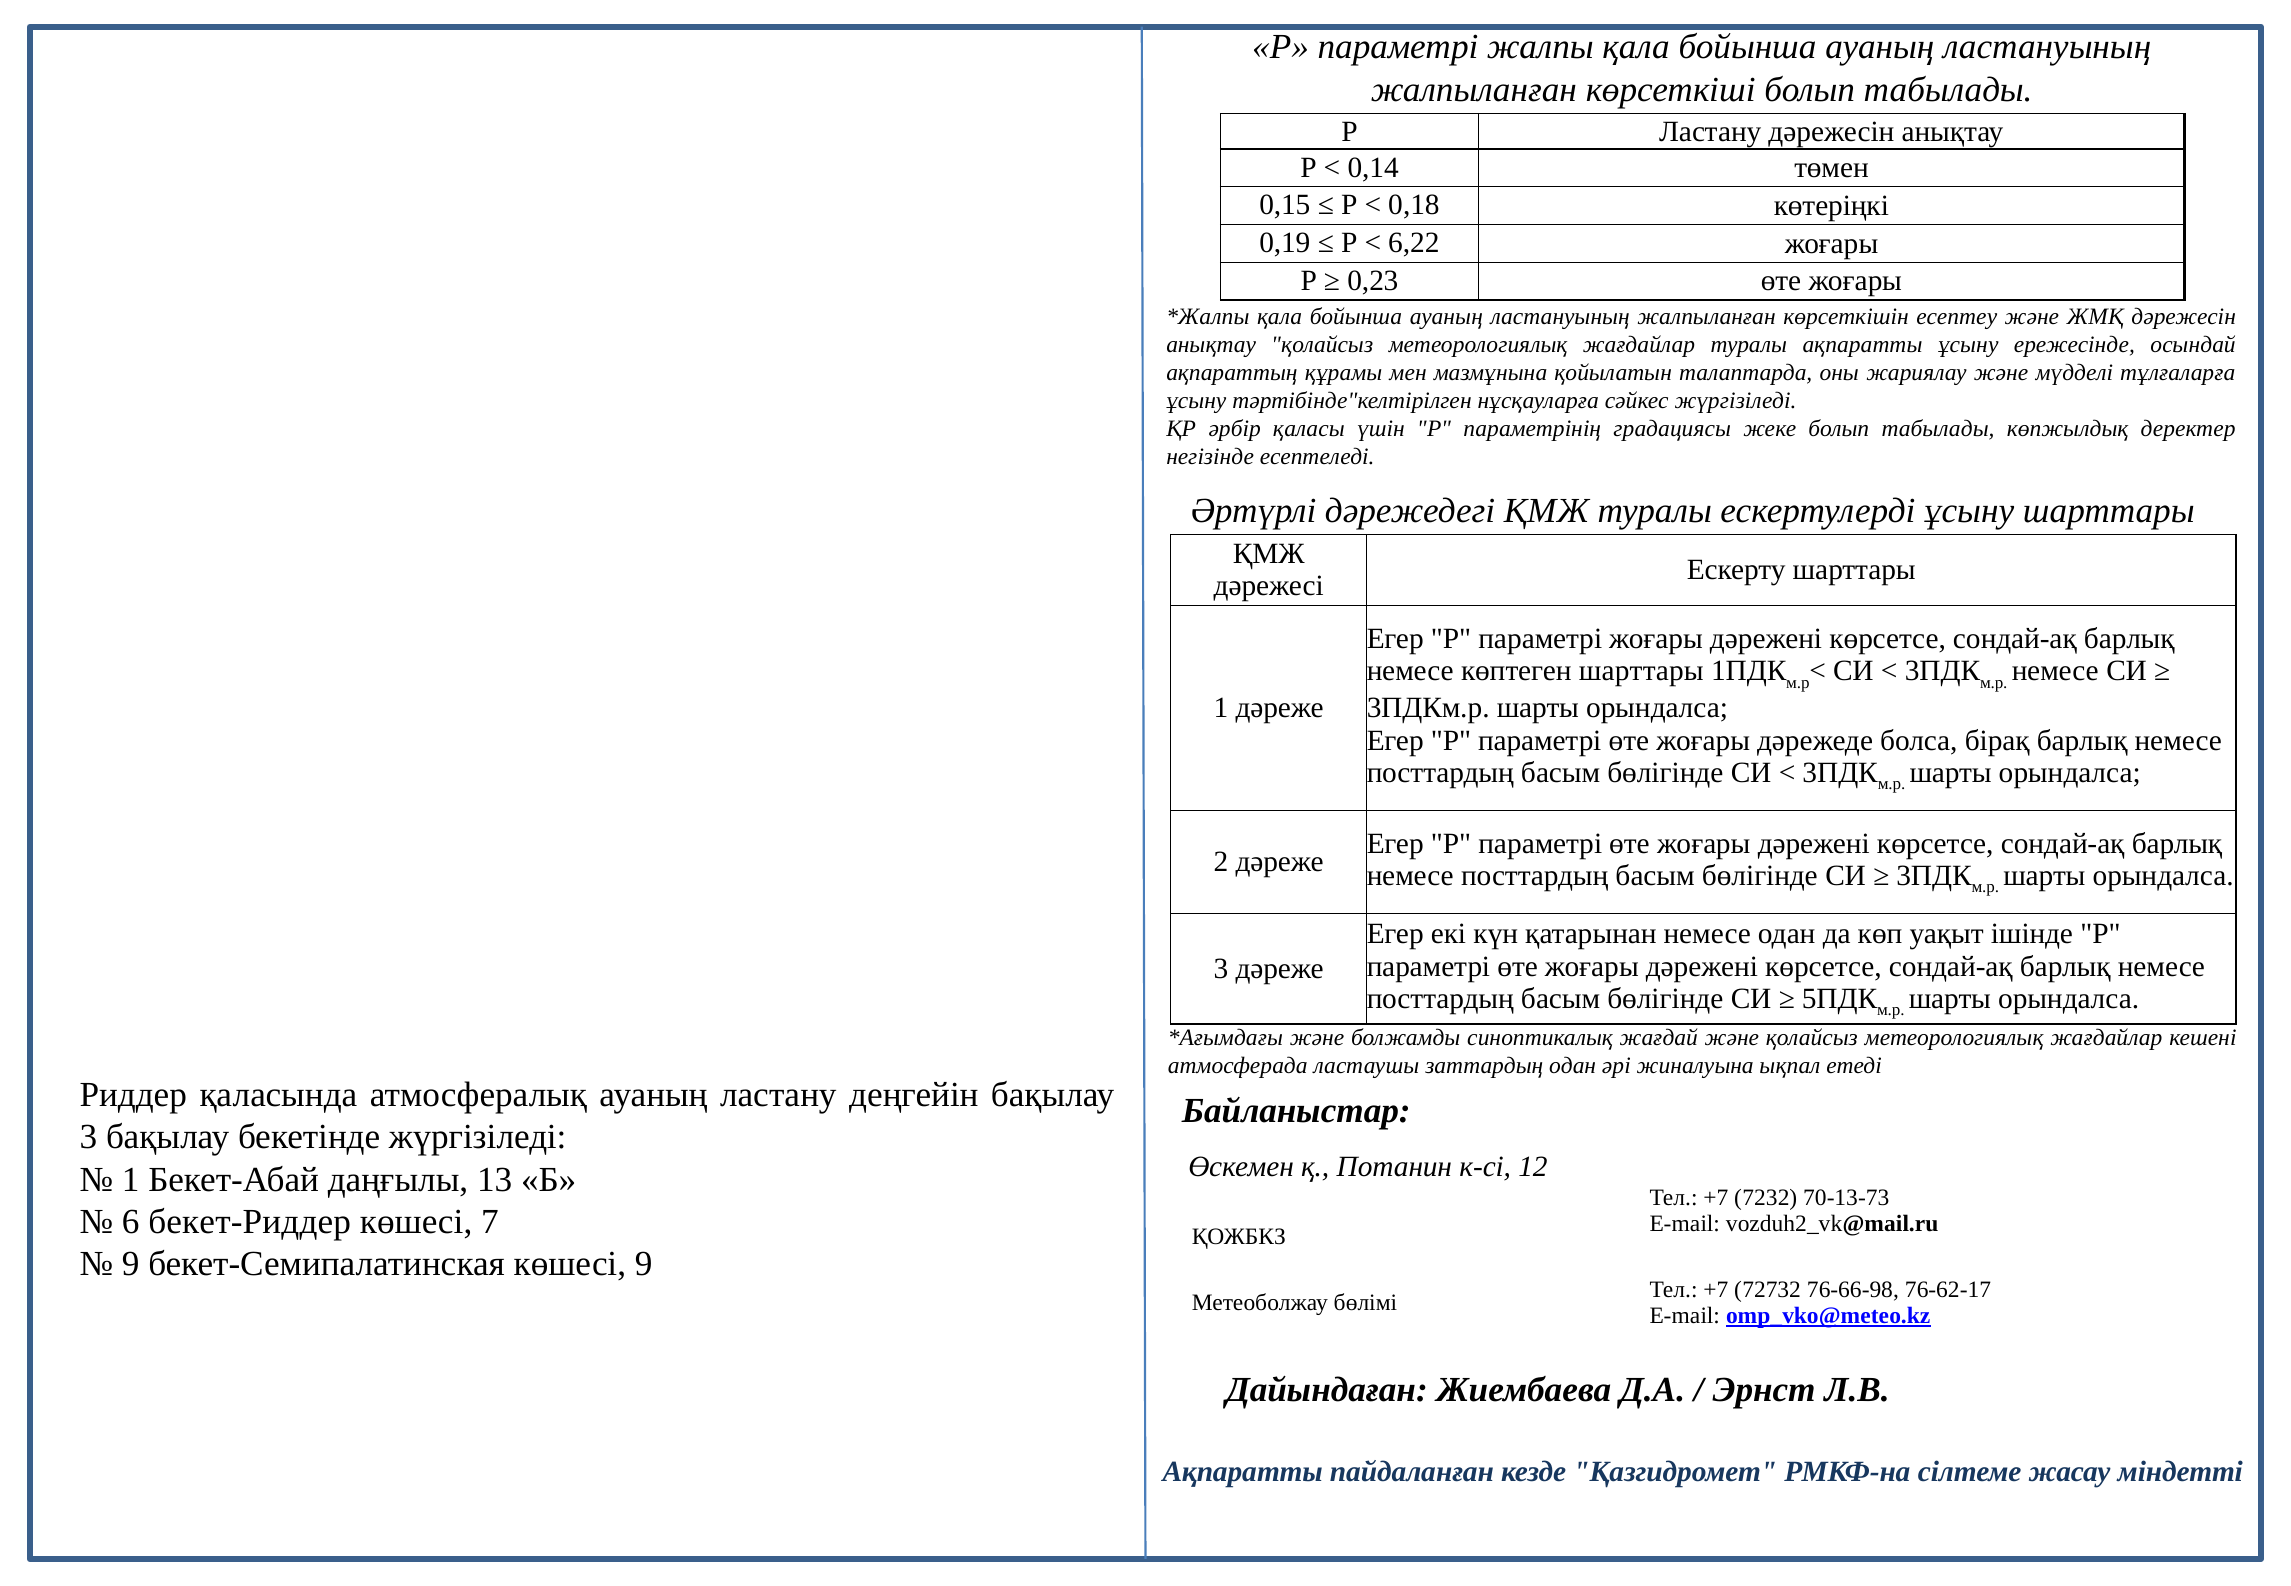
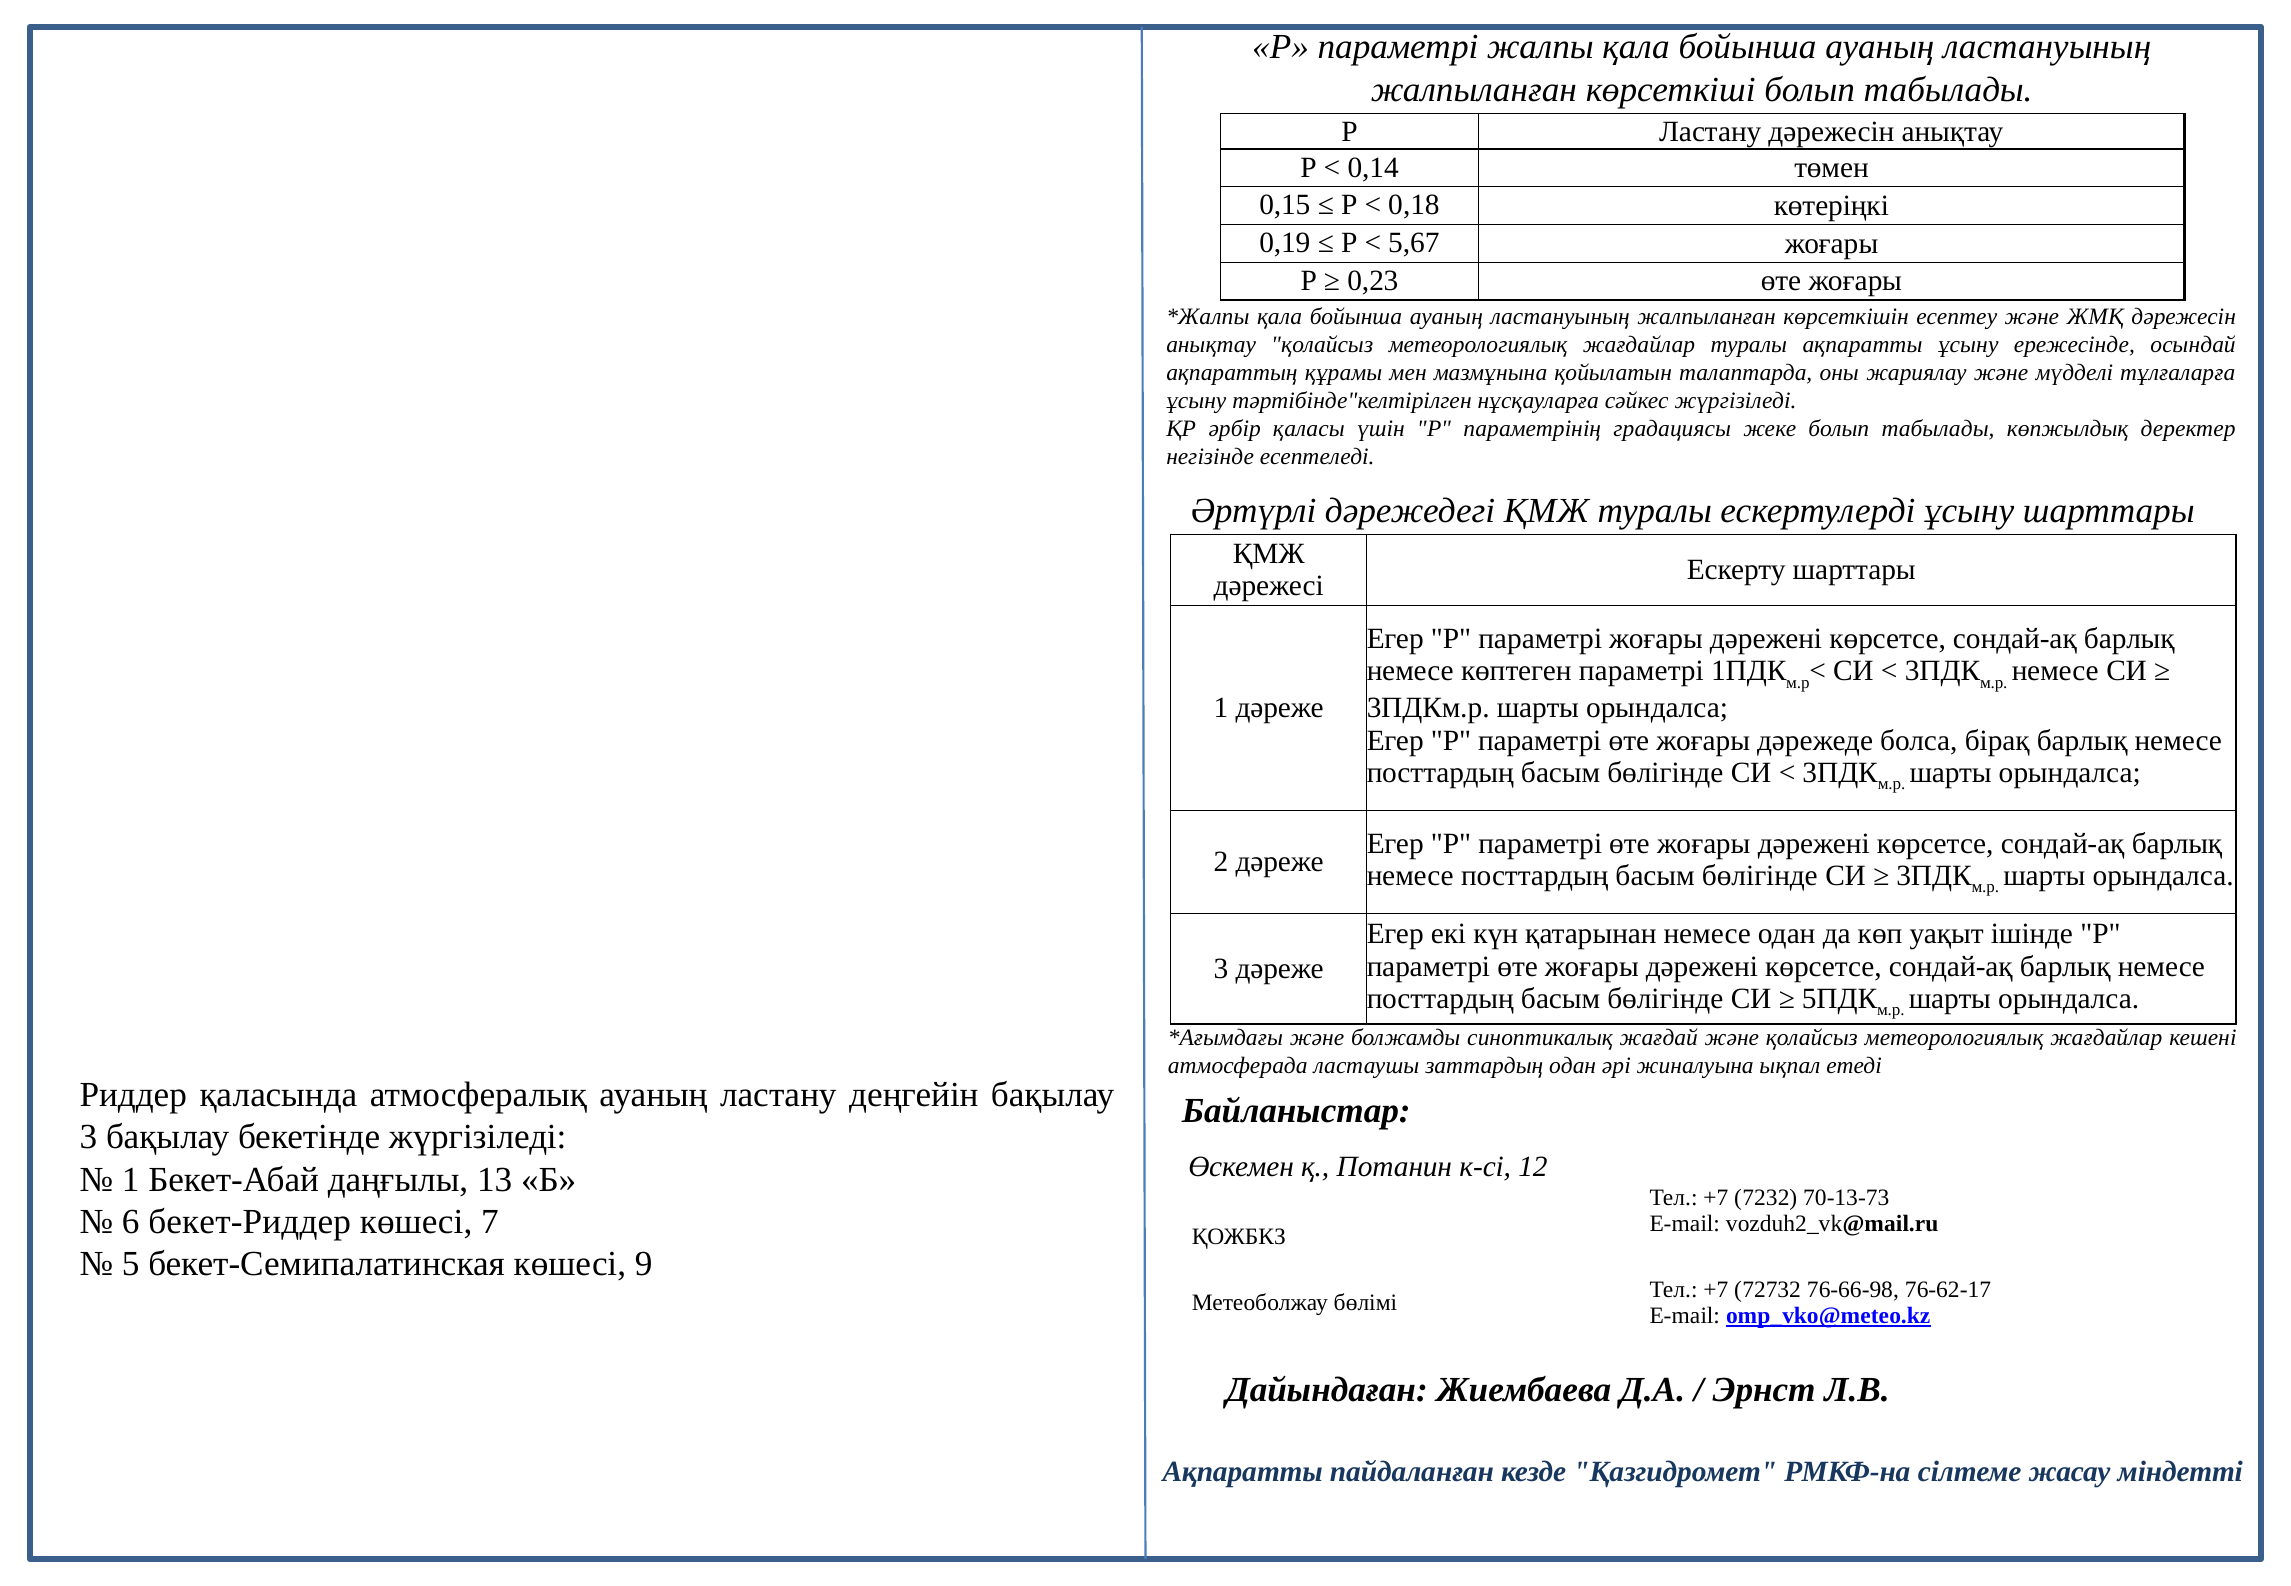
6,22: 6,22 -> 5,67 (1414, 243)
көптеген шарттары: шарттары -> параметрі (1641, 671)
9: 9 -> 5 (131, 1264)
